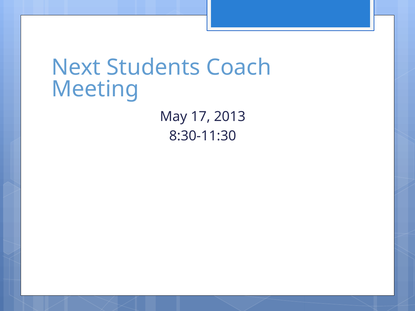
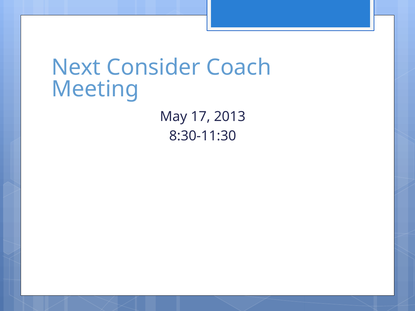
Students: Students -> Consider (154, 67)
